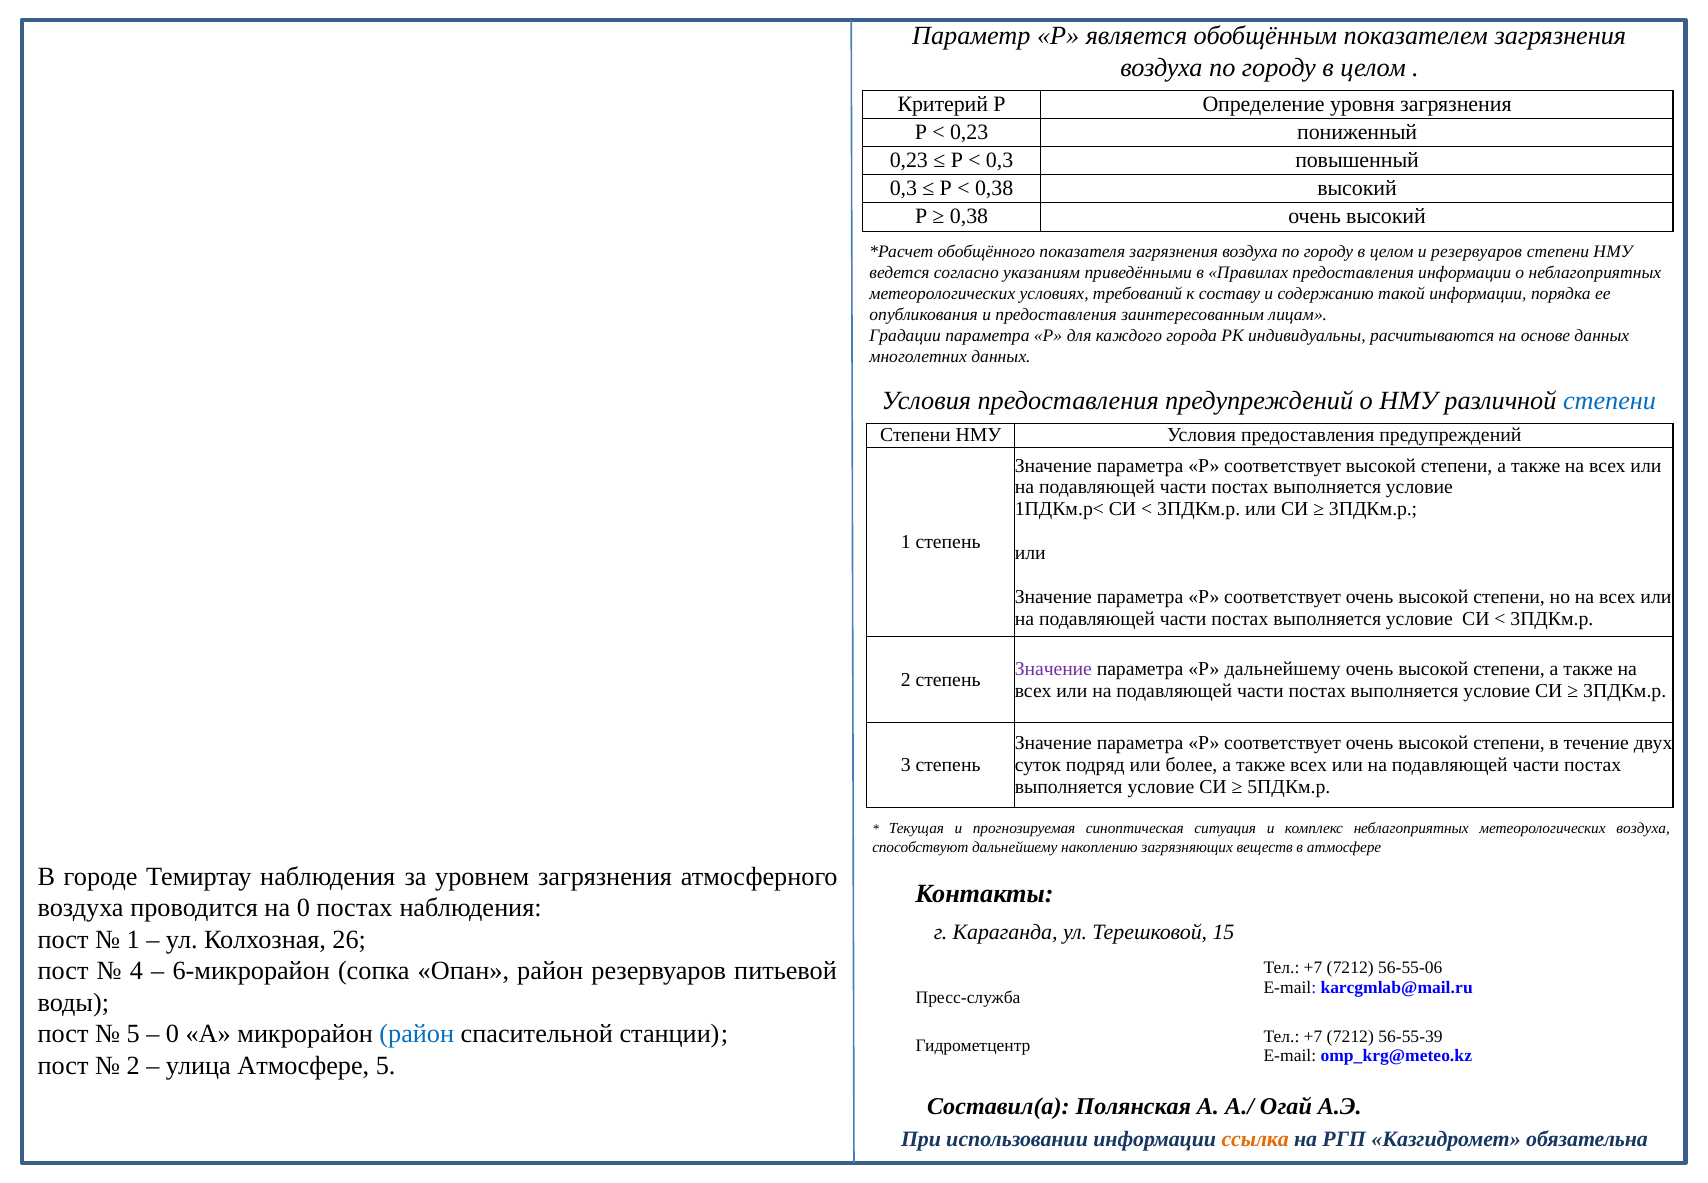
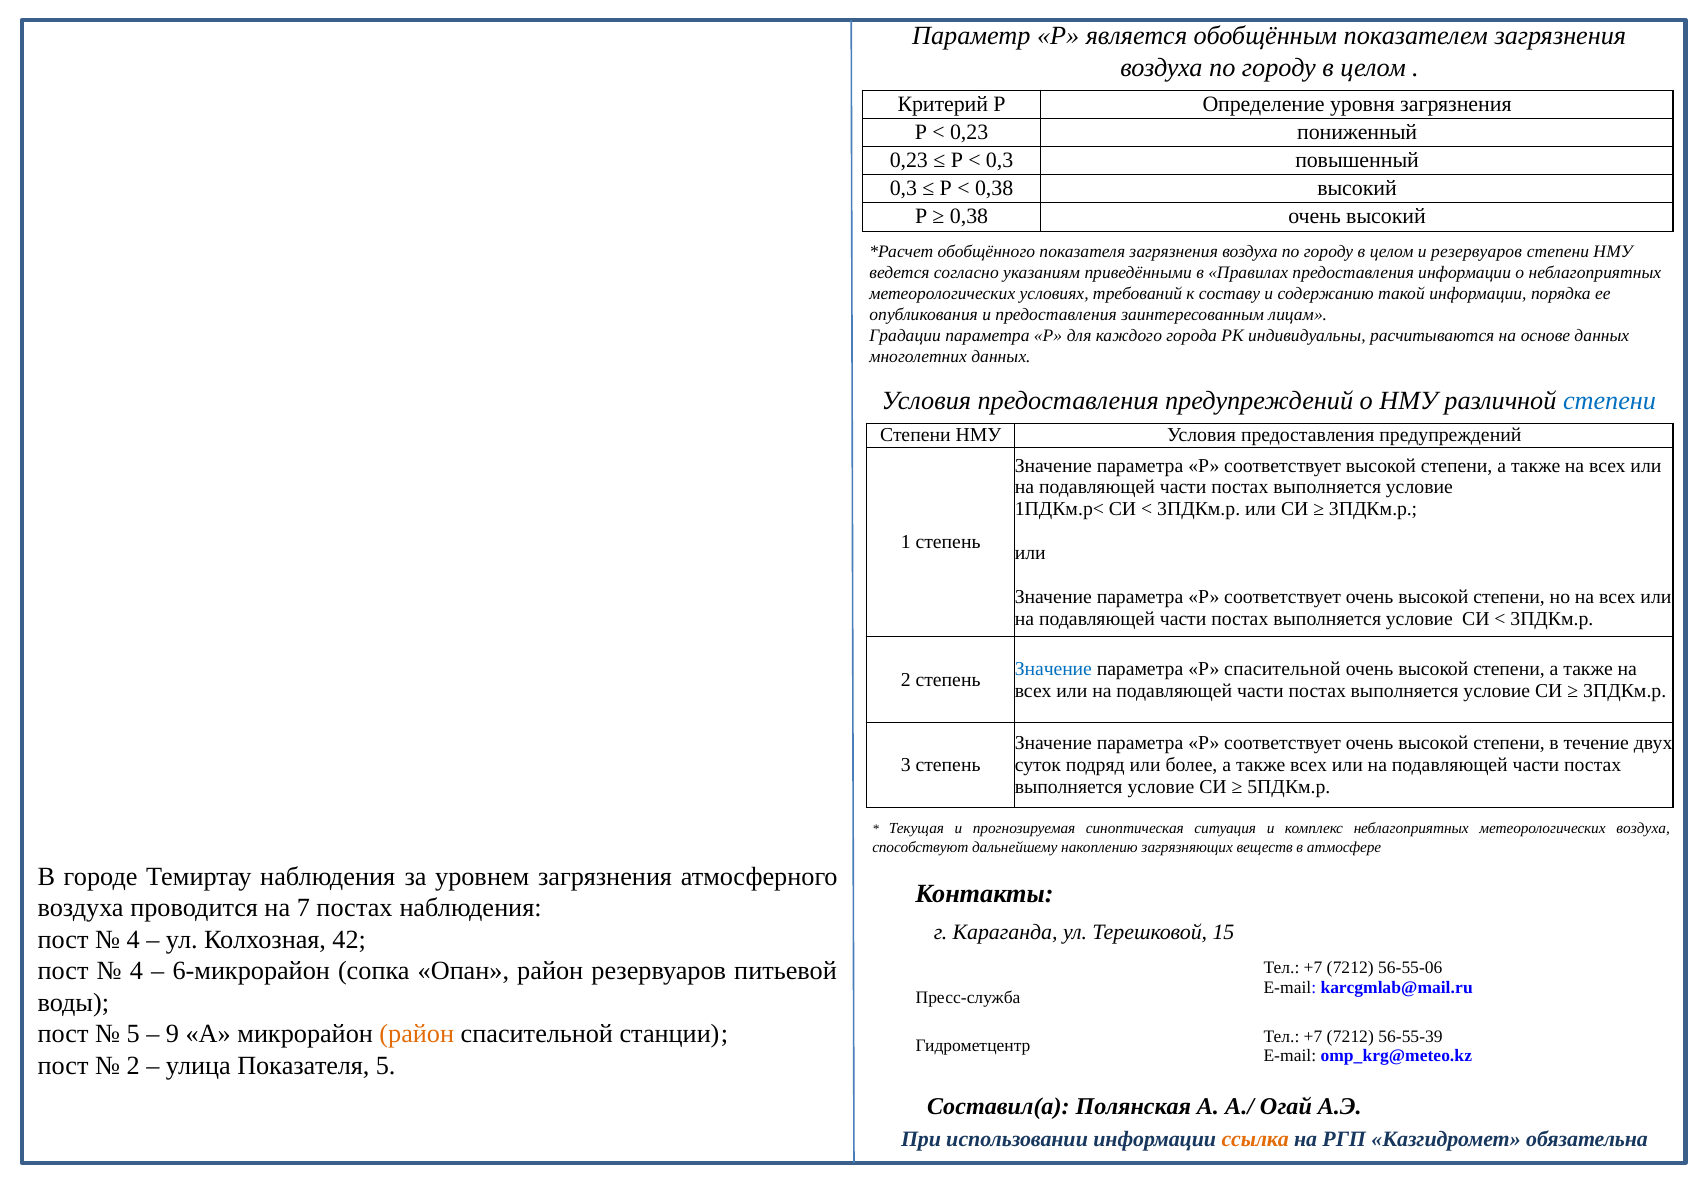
Значение colour: purple -> blue (1053, 669)
Р дальнейшему: дальнейшему -> спасительной (1283, 669)
на 0: 0 -> 7 (303, 907)
1: 1 -> 4 (133, 939)
26: 26 -> 42 (349, 939)
0: 0 -> 9 (172, 1034)
район colour: blue -> orange (417, 1034)
улица Атмосфере: Атмосфере -> Показателя (303, 1065)
